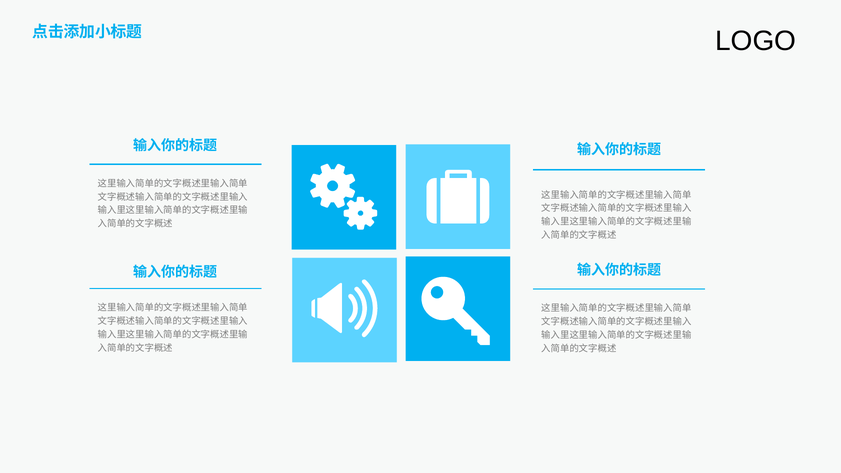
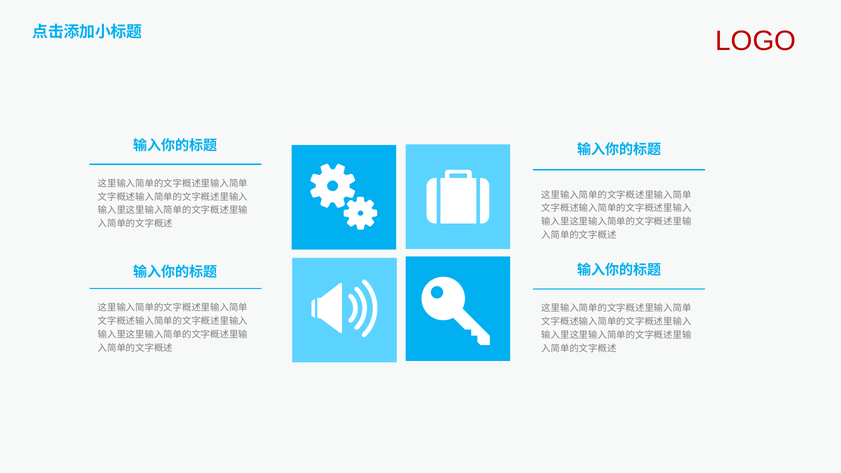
LOGO colour: black -> red (756, 41)
